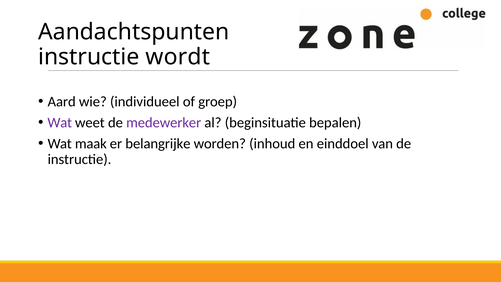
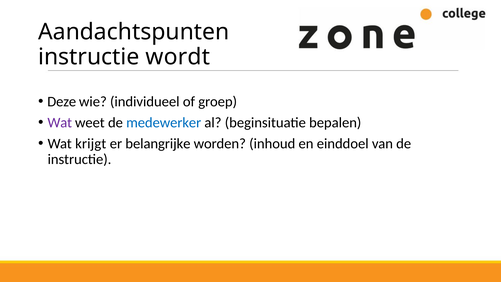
Aard: Aard -> Deze (62, 102)
medewerker colour: purple -> blue (164, 123)
maak: maak -> krijgt (91, 144)
